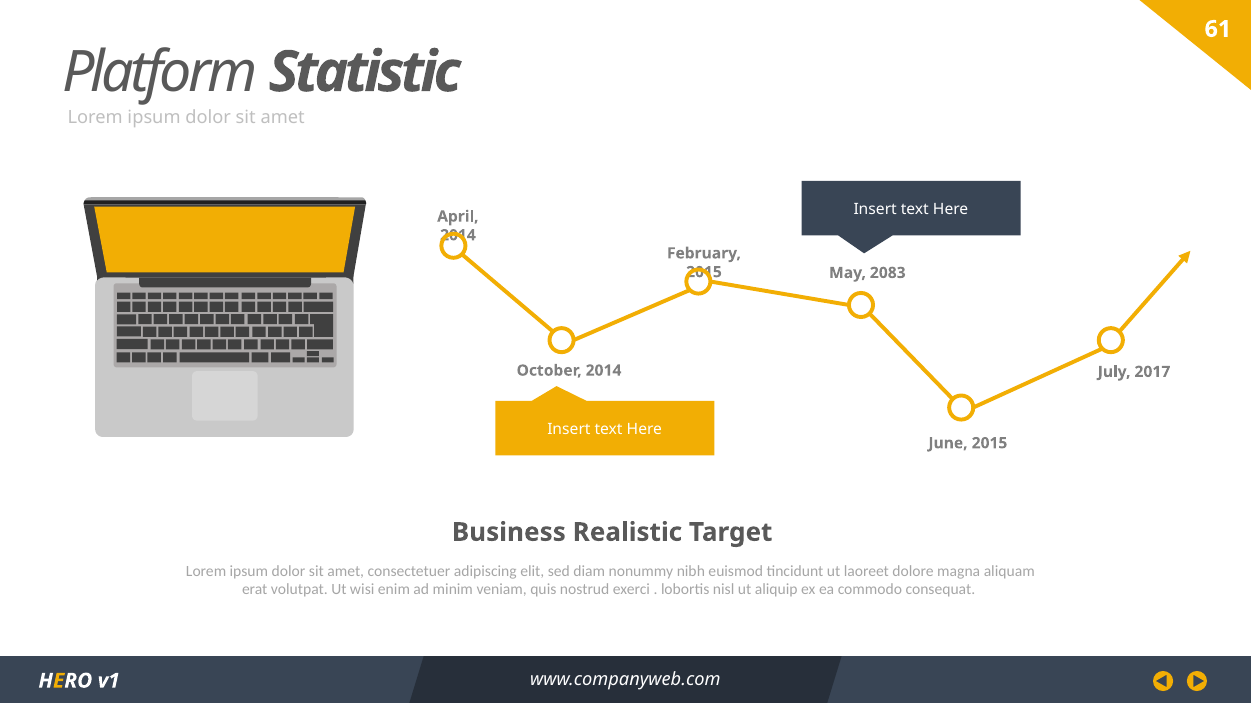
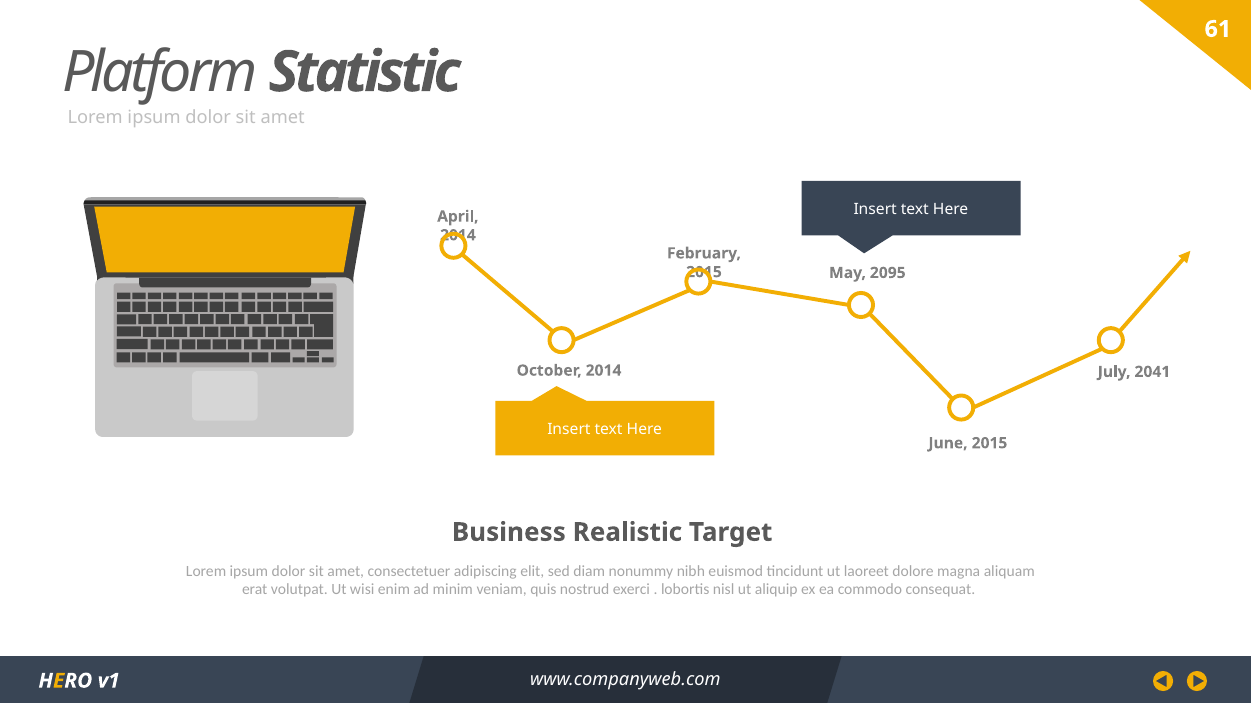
2083: 2083 -> 2095 (888, 273)
2017: 2017 -> 2041 (1152, 372)
